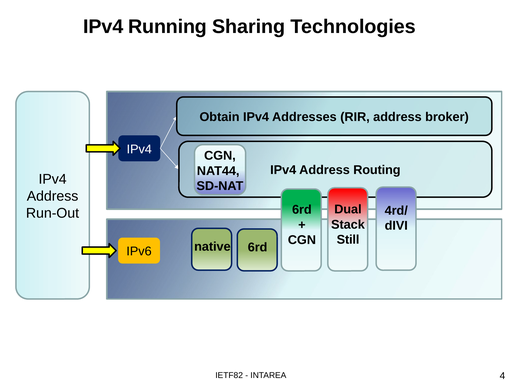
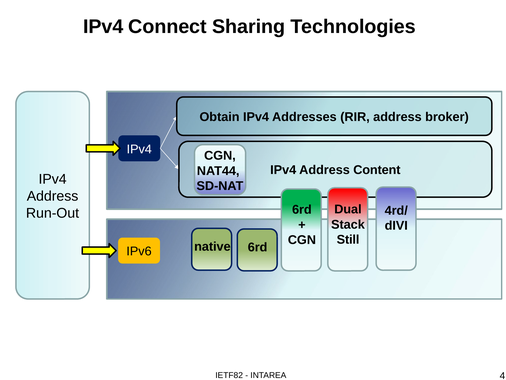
Running: Running -> Connect (167, 27)
Routing: Routing -> Content (377, 170)
